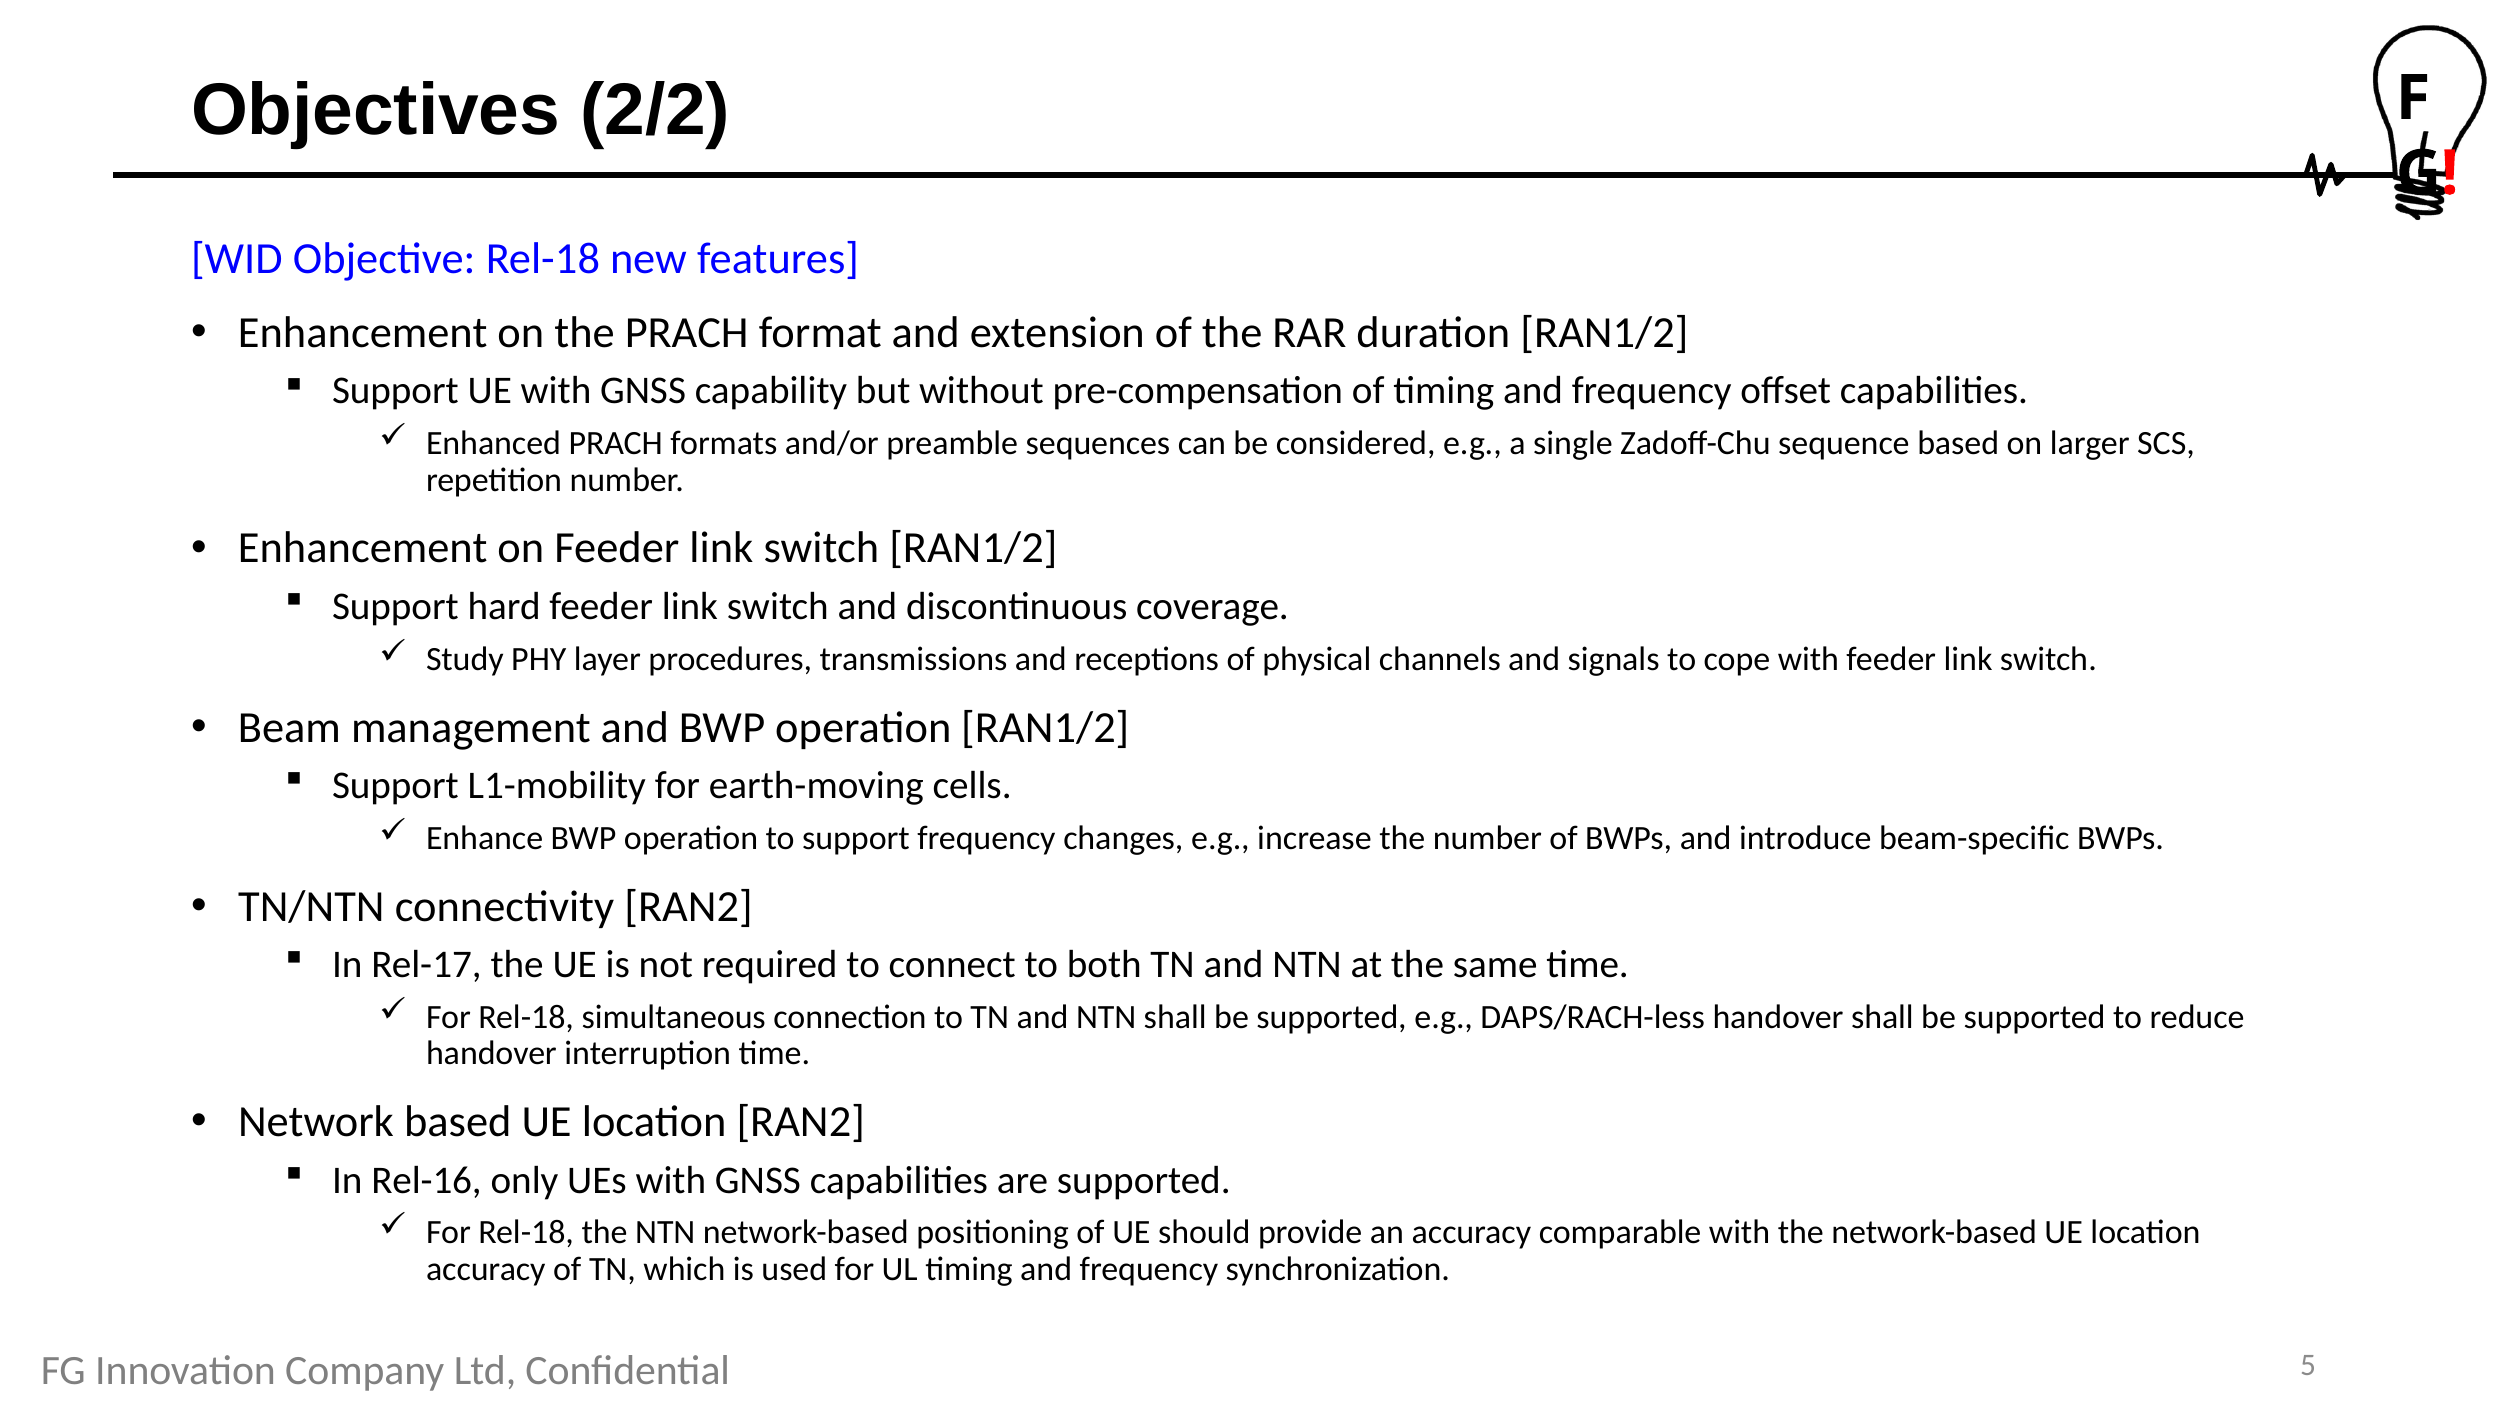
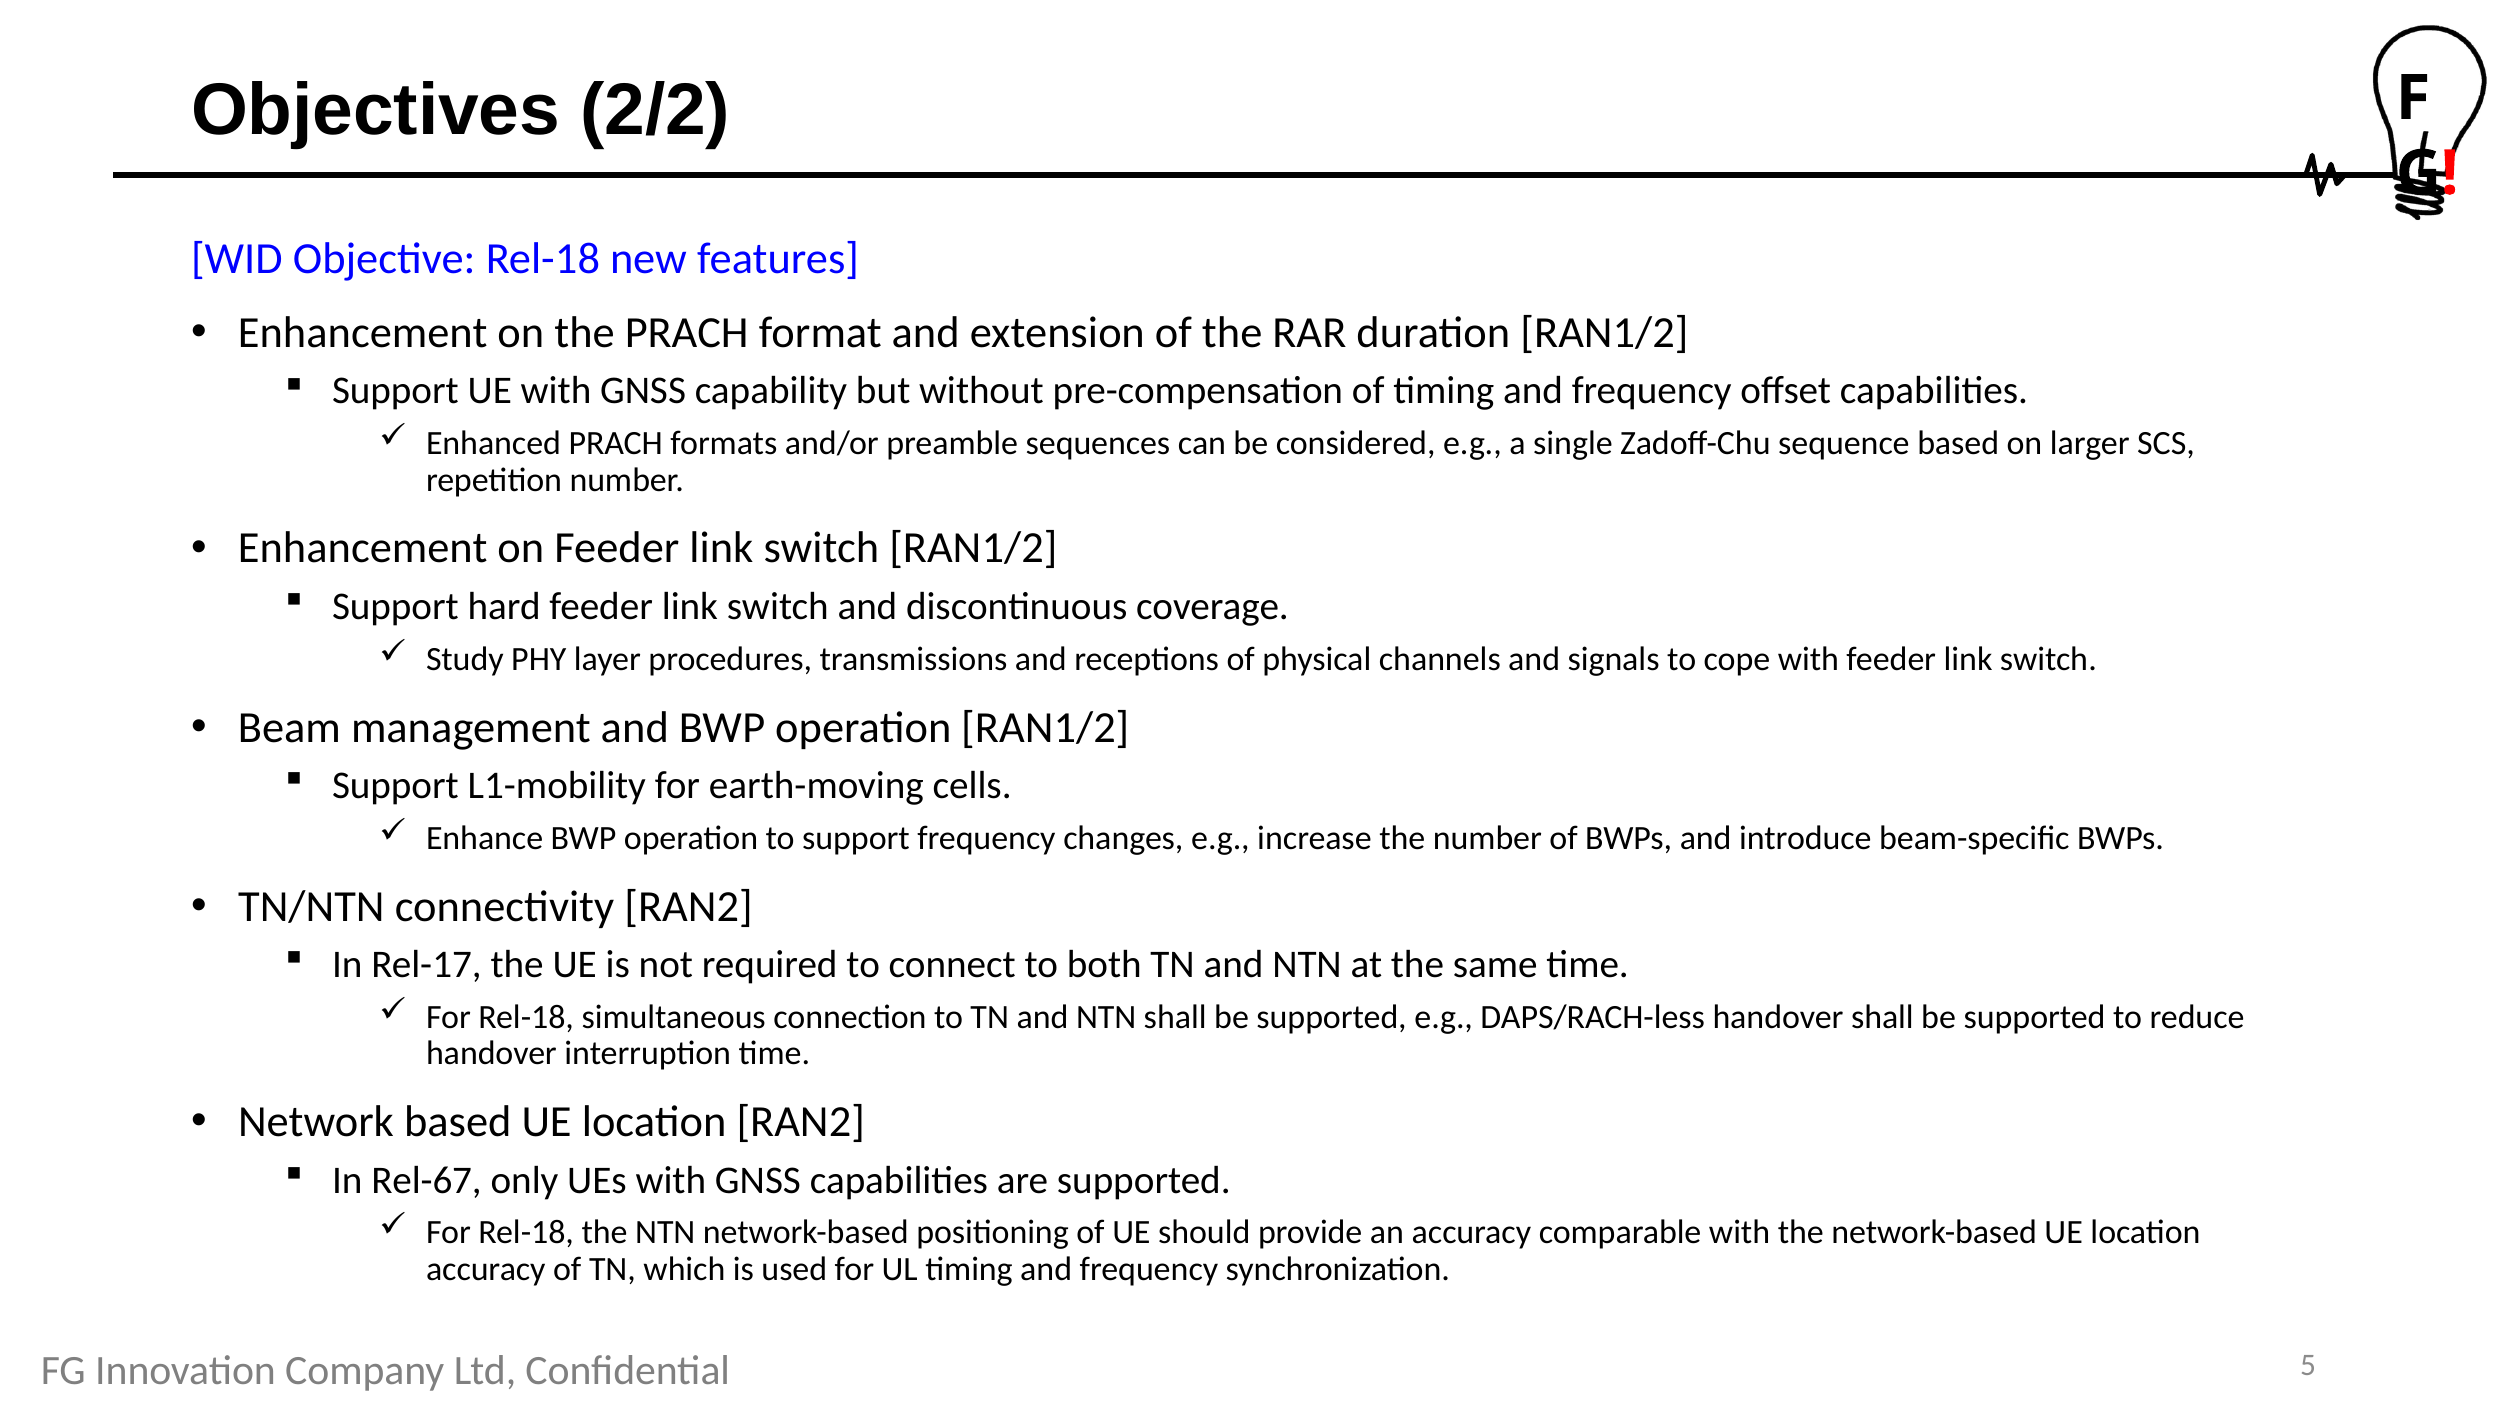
Rel-16: Rel-16 -> Rel-67 (426, 1180)
